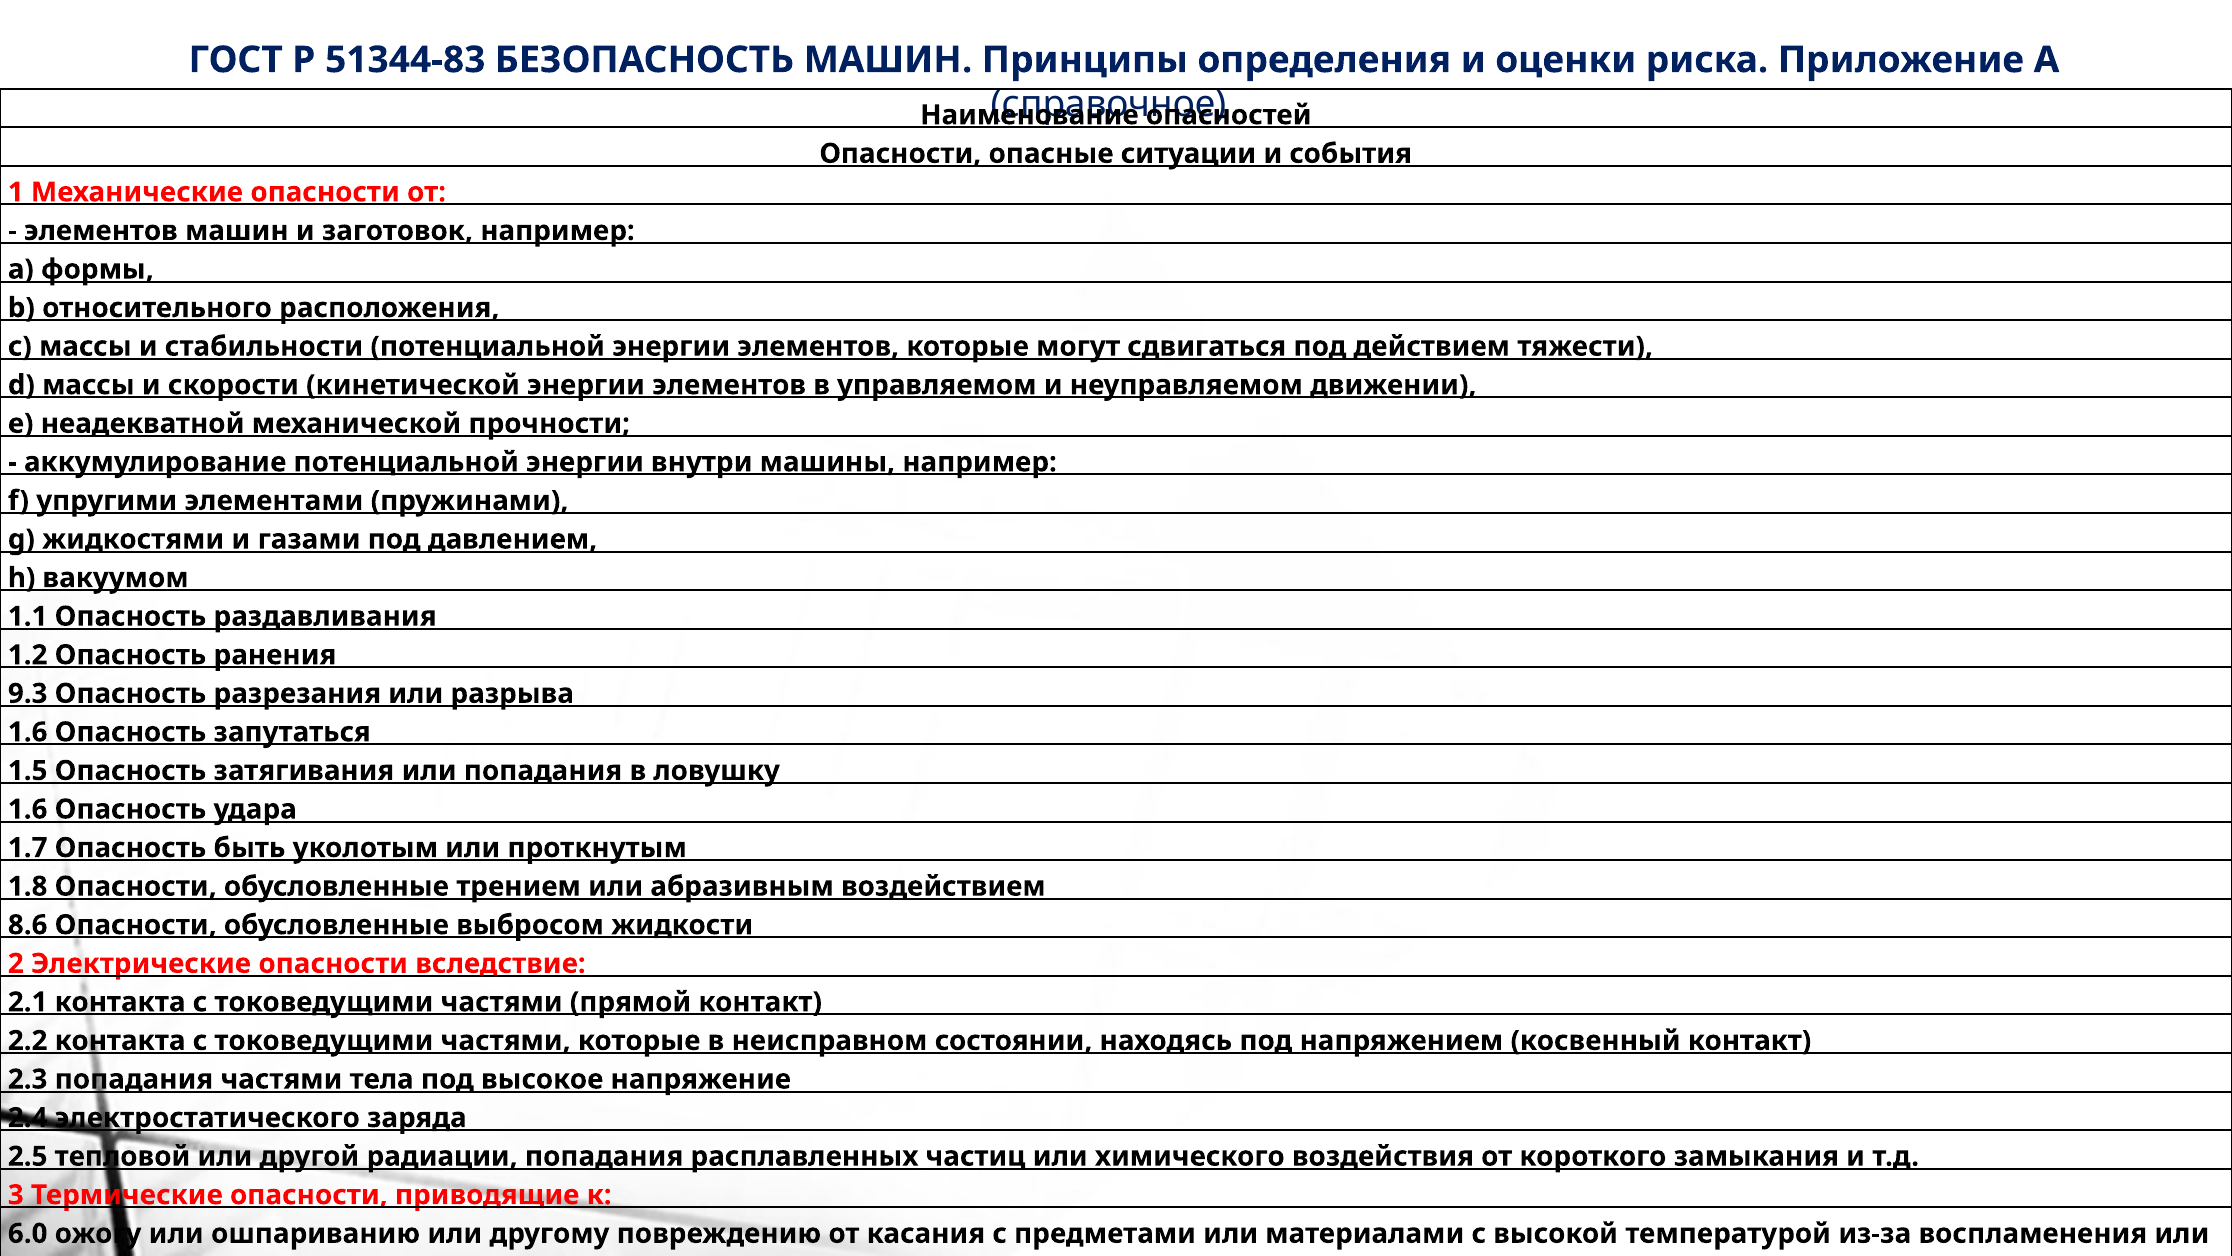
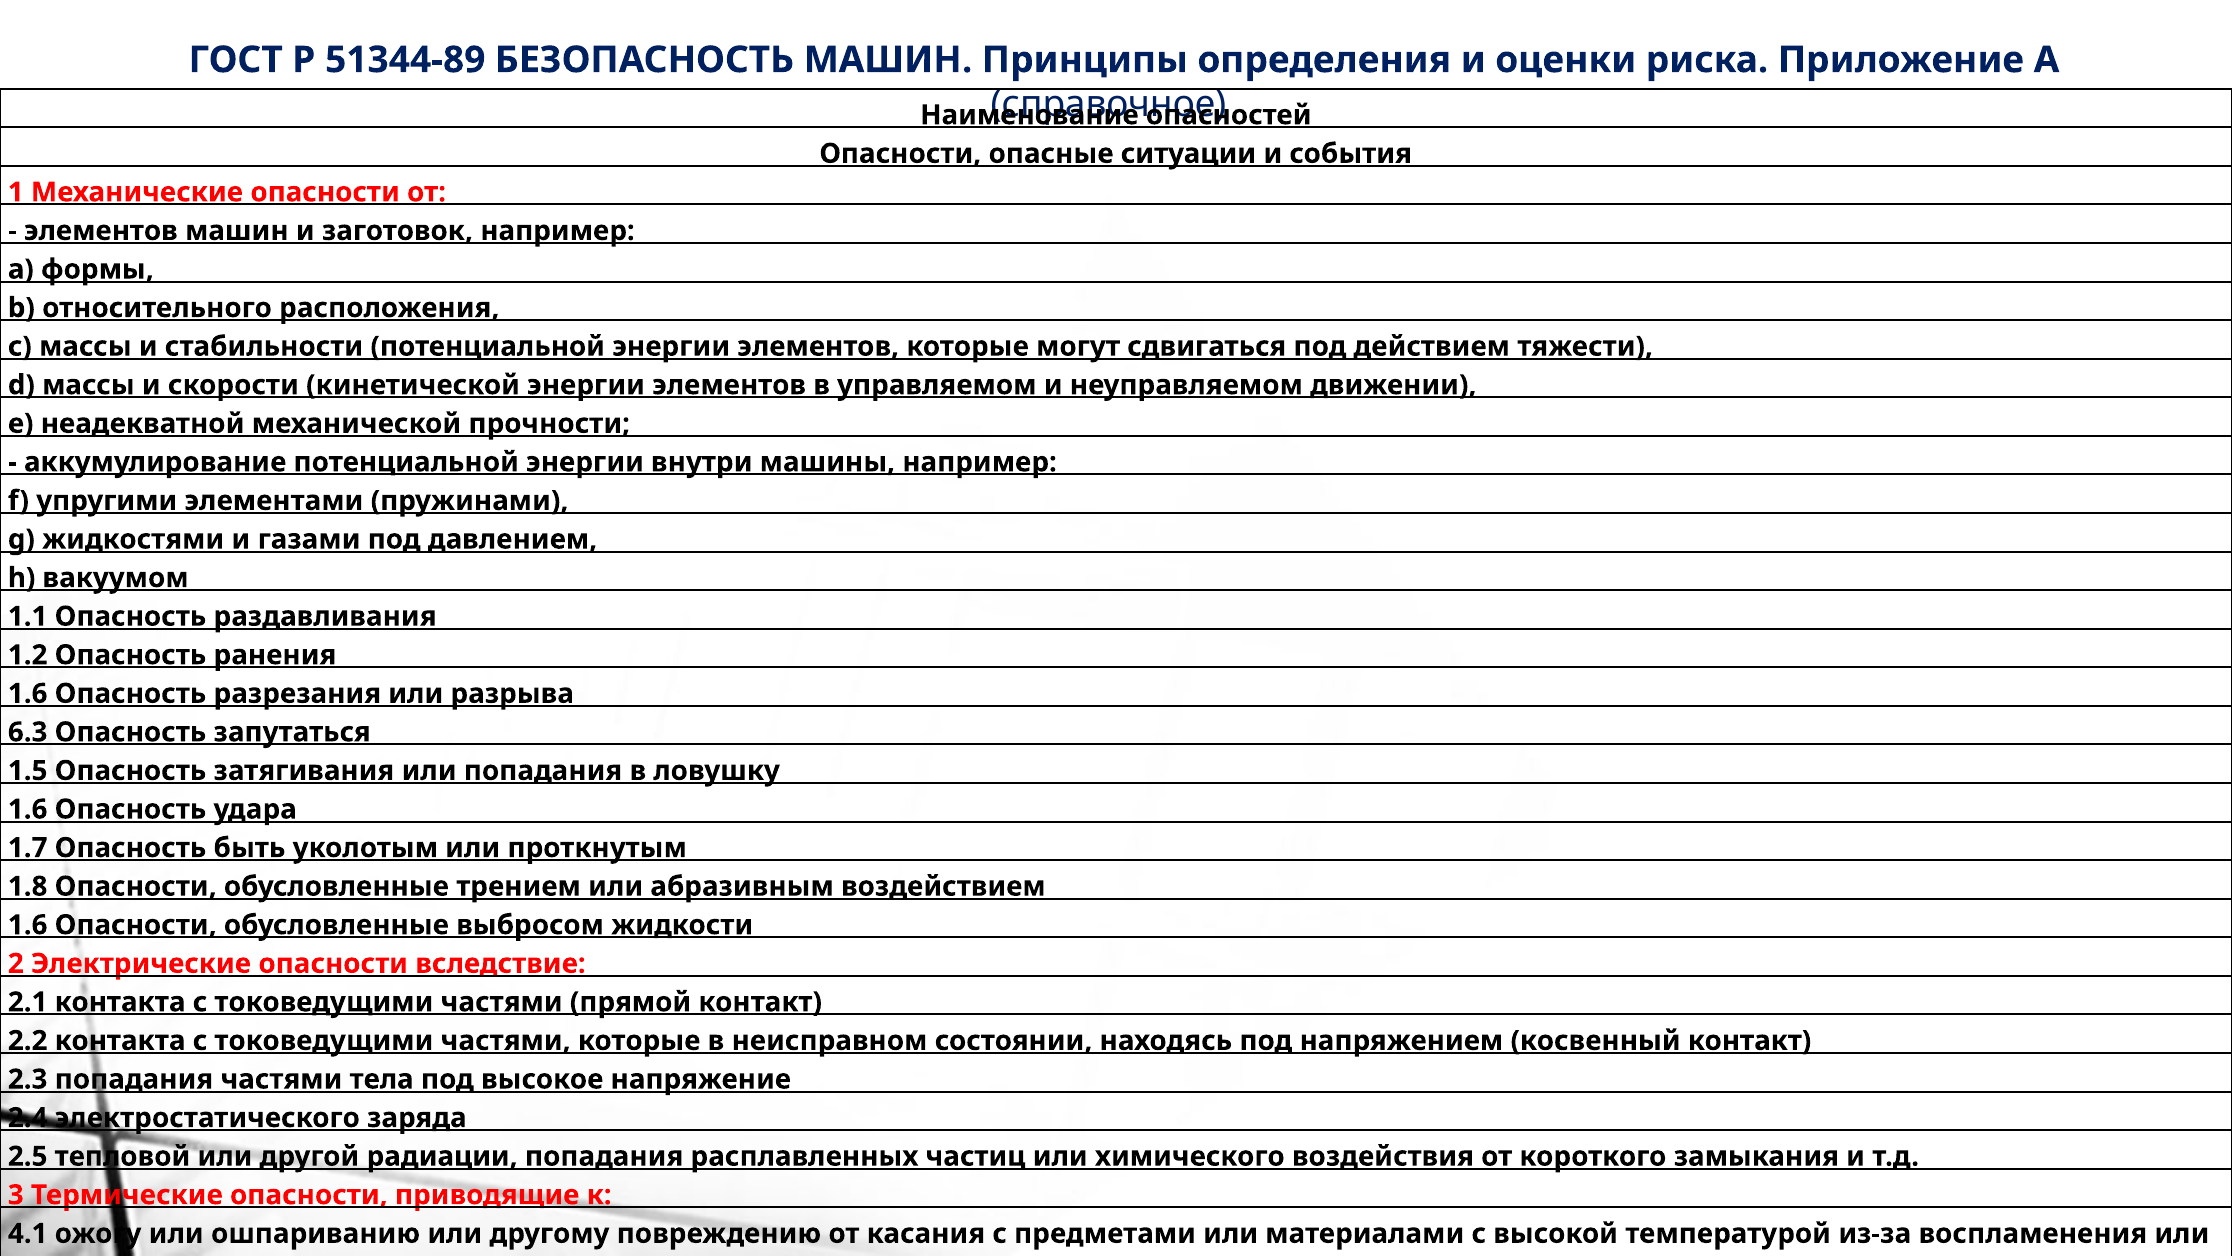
51344-83: 51344-83 -> 51344-89 (405, 60)
9.3: 9.3 -> 1.6 (28, 694)
1.6: 1.6 -> 6.3 (28, 732)
8.6: 8.6 -> 1.6 (28, 925)
6.0: 6.0 -> 4.1 (28, 1233)
